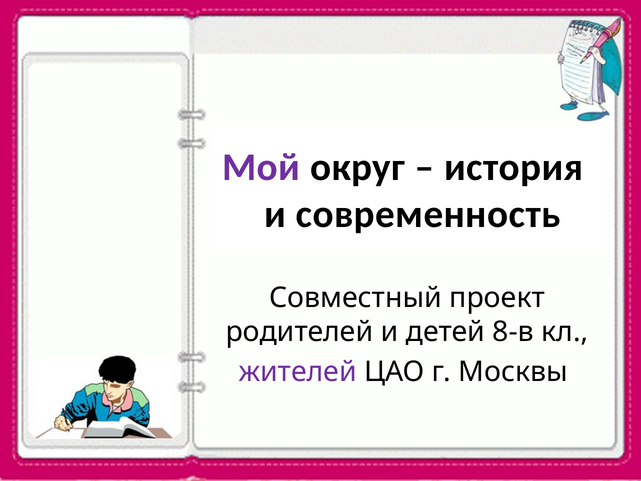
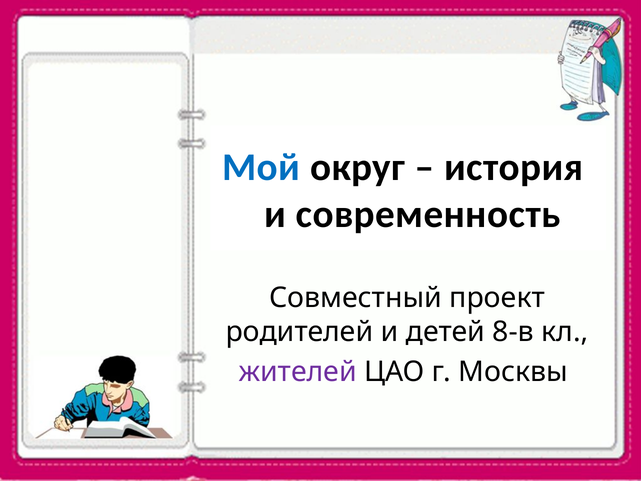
Мой colour: purple -> blue (261, 167)
